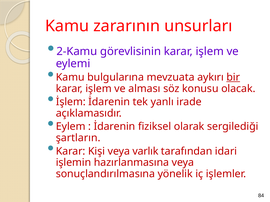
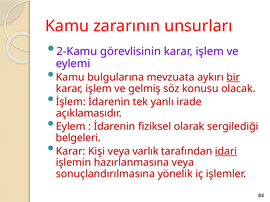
alması: alması -> gelmiş (144, 89)
şartların: şartların -> belgeleri (78, 138)
idari underline: none -> present (226, 152)
